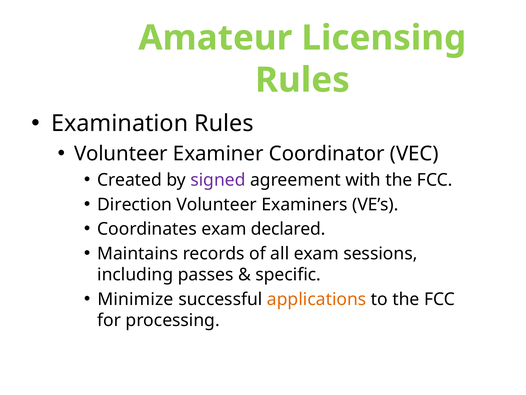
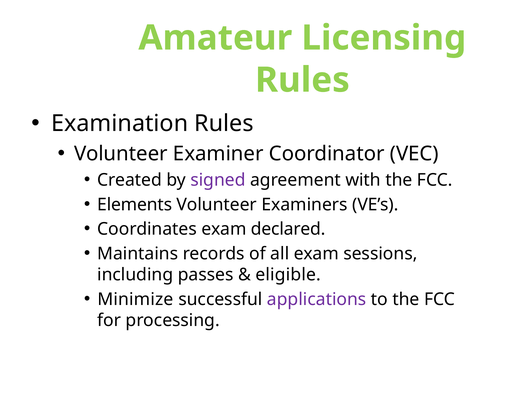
Direction: Direction -> Elements (135, 204)
specific: specific -> eligible (288, 274)
applications colour: orange -> purple (317, 299)
